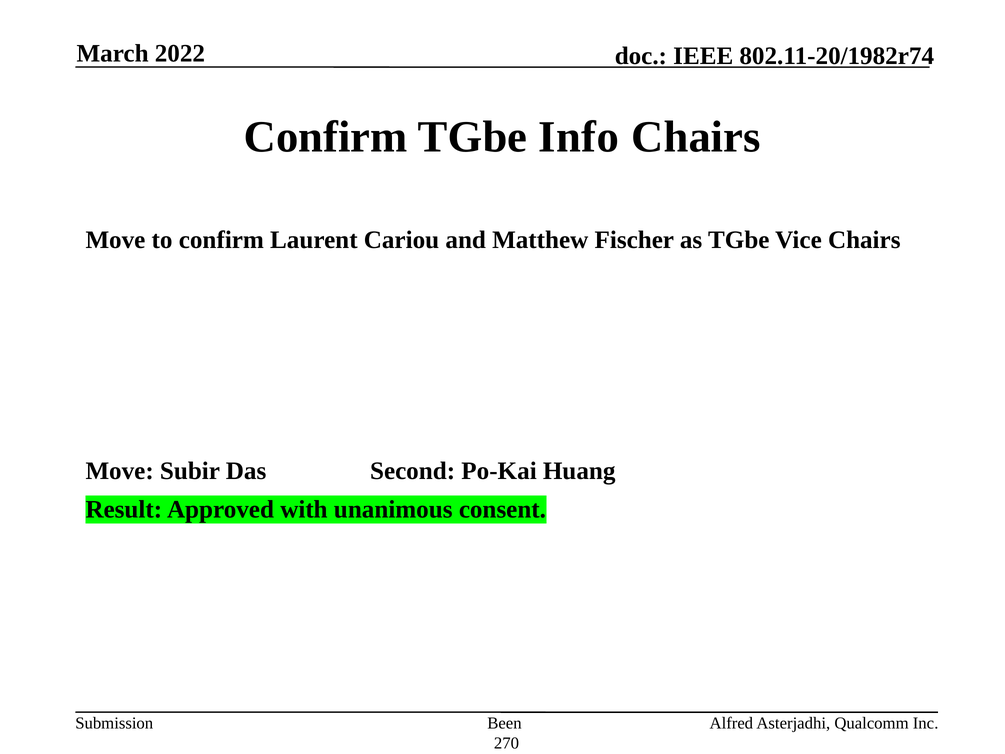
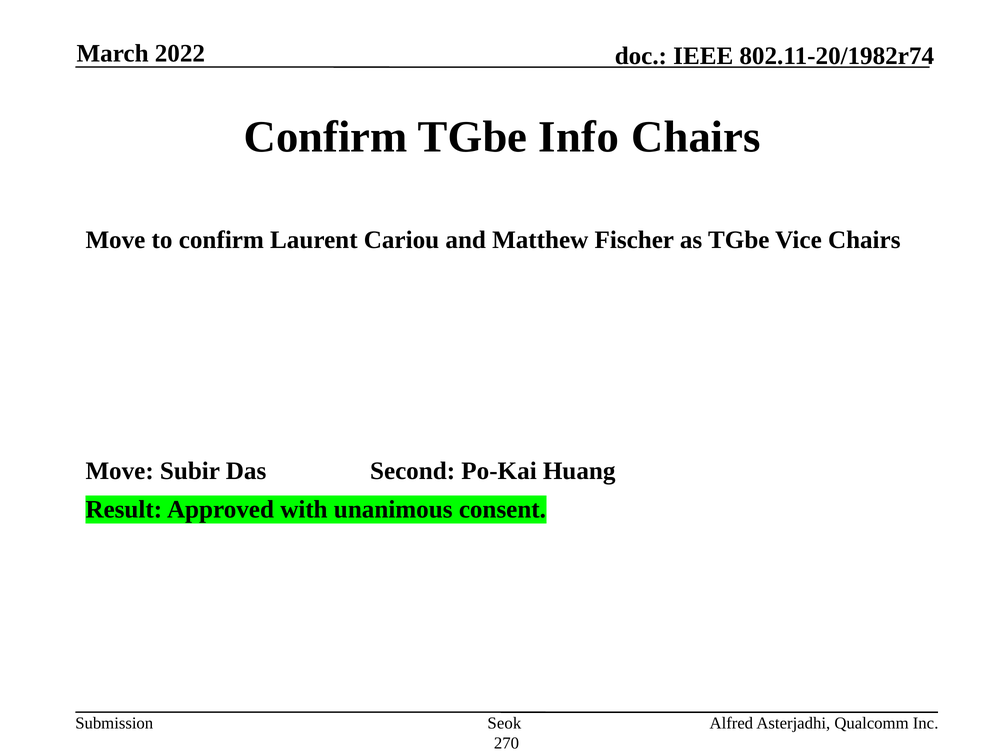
Been: Been -> Seok (504, 723)
